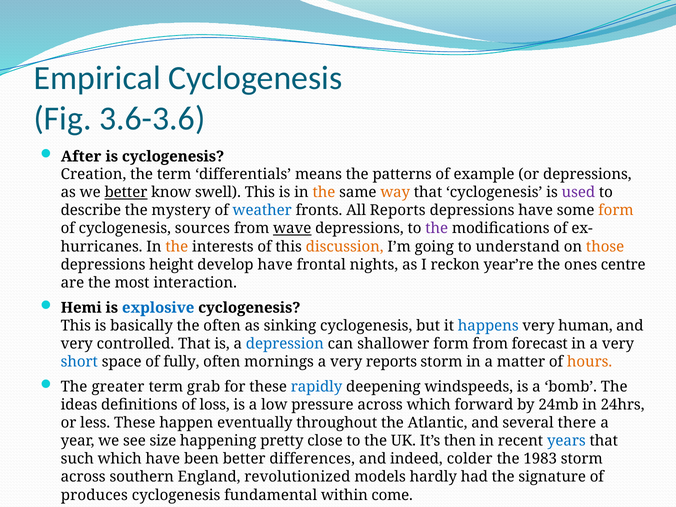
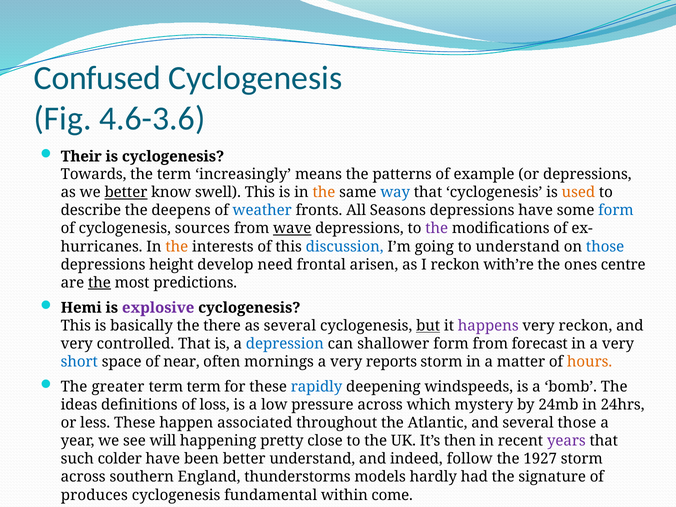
Empirical: Empirical -> Confused (97, 78)
3.6-3.6: 3.6-3.6 -> 4.6-3.6 (152, 119)
After: After -> Their (81, 156)
Creation: Creation -> Towards (94, 174)
differentials: differentials -> increasingly (243, 174)
way colour: orange -> blue (395, 192)
used colour: purple -> orange (578, 192)
mystery: mystery -> deepens (181, 211)
All Reports: Reports -> Seasons (398, 211)
form colour: orange -> blue (616, 211)
discussion colour: orange -> blue (345, 247)
those colour: orange -> blue (605, 247)
develop have: have -> need (275, 265)
nights: nights -> arisen (374, 265)
year’re: year’re -> with’re (509, 265)
the underline: none -> present (99, 283)
interaction: interaction -> predictions (195, 283)
explosive colour: blue -> purple (158, 308)
the often: often -> there (222, 326)
as sinking: sinking -> several (290, 326)
but underline: none -> present (428, 326)
happens colour: blue -> purple (488, 326)
very human: human -> reckon (585, 326)
fully: fully -> near (181, 362)
term grab: grab -> term (204, 387)
forward: forward -> mystery (484, 405)
eventually: eventually -> associated (255, 423)
several there: there -> those (577, 423)
size: size -> will (163, 441)
years colour: blue -> purple (566, 441)
such which: which -> colder (120, 459)
better differences: differences -> understand (312, 459)
colder: colder -> follow (470, 459)
1983: 1983 -> 1927 (540, 459)
revolutionized: revolutionized -> thunderstorms (297, 477)
